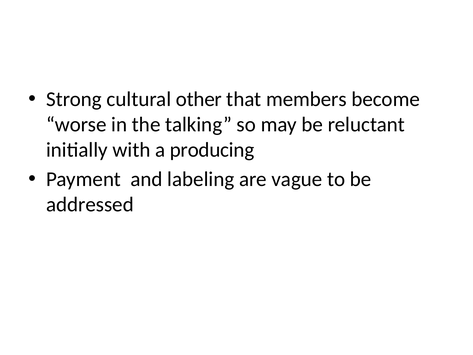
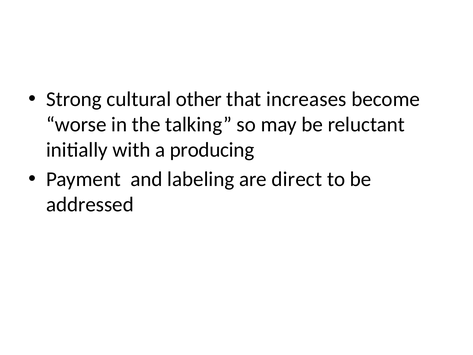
members: members -> increases (306, 99)
vague: vague -> direct (297, 179)
